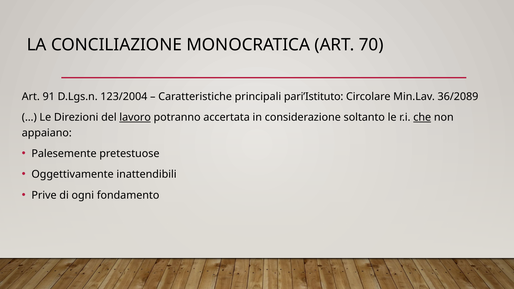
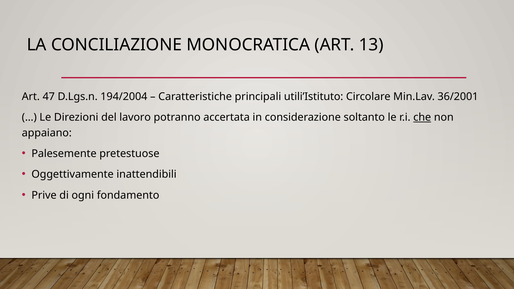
70: 70 -> 13 (371, 45)
91: 91 -> 47 (49, 97)
123/2004: 123/2004 -> 194/2004 (124, 97)
pari’Istituto: pari’Istituto -> utili’Istituto (314, 97)
36/2089: 36/2089 -> 36/2001 (458, 97)
lavoro underline: present -> none (135, 117)
